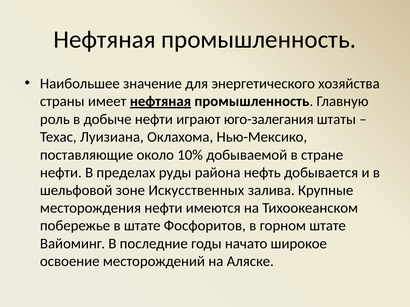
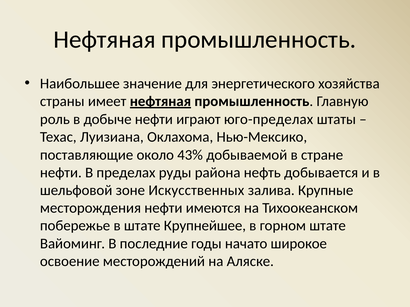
юго-залегания: юго-залегания -> юго-пределах (269, 120)
10%: 10% -> 43% (190, 155)
Фосфоритов: Фосфоритов -> Крупнейшее (205, 226)
